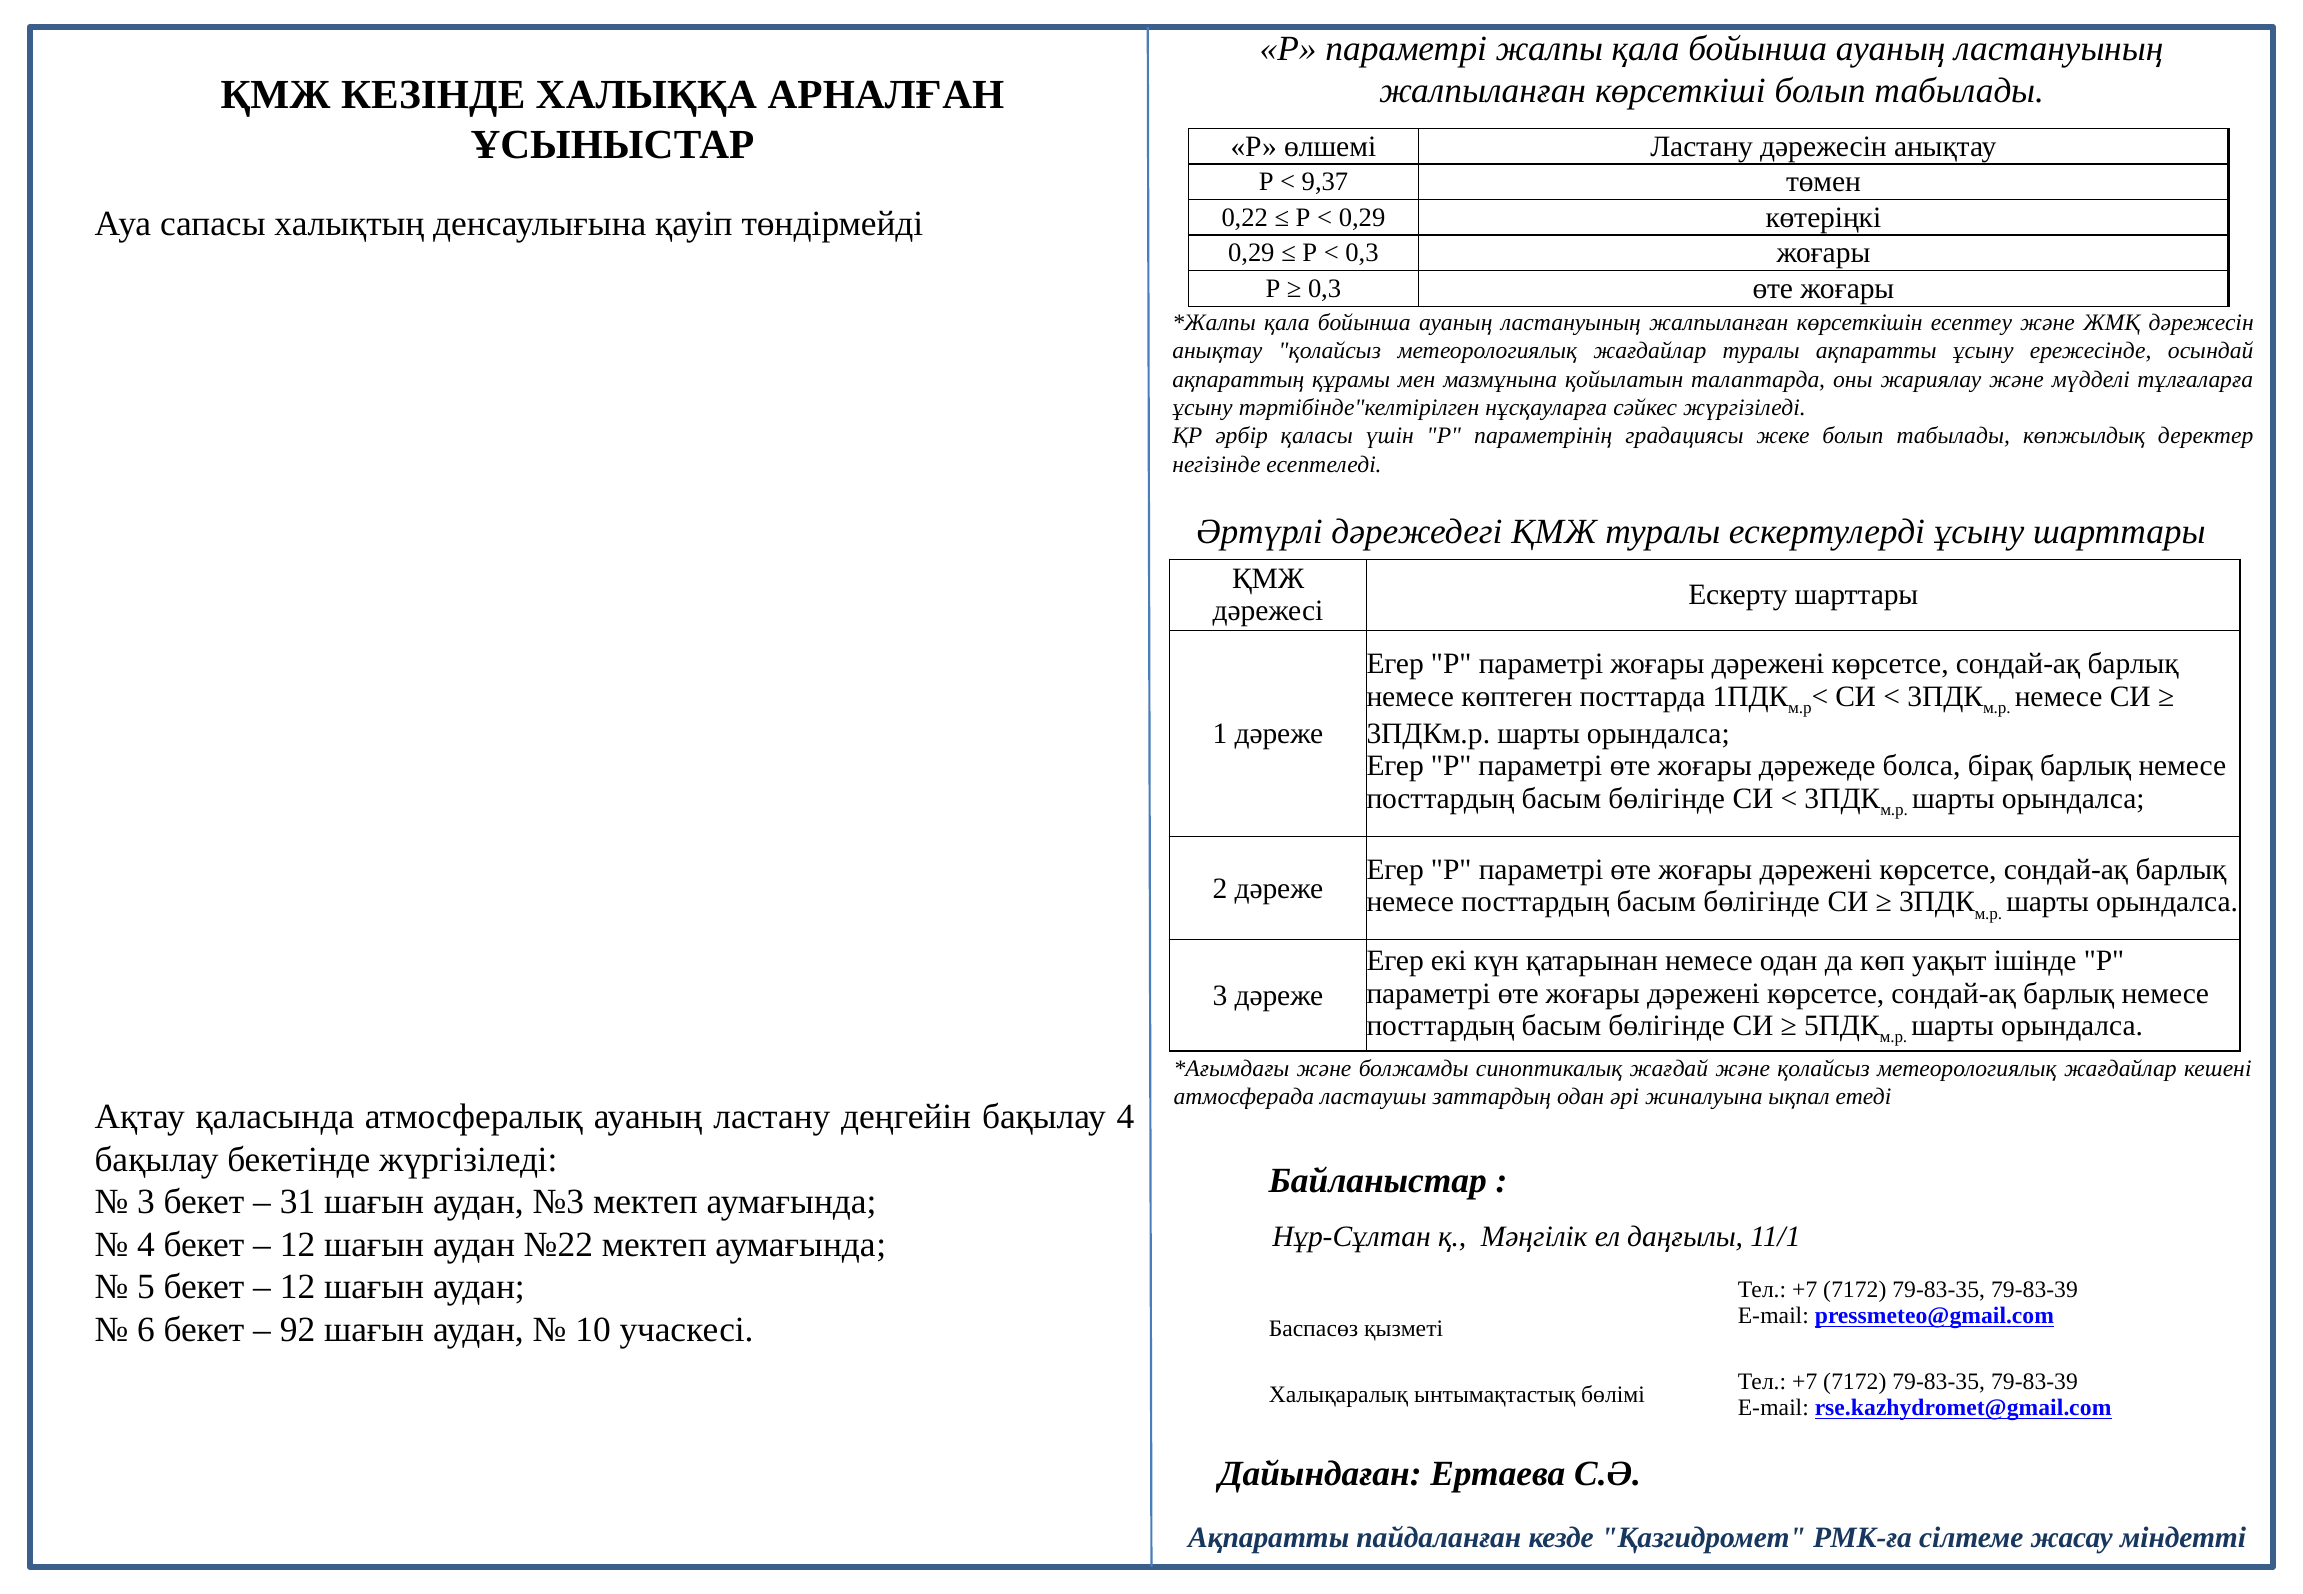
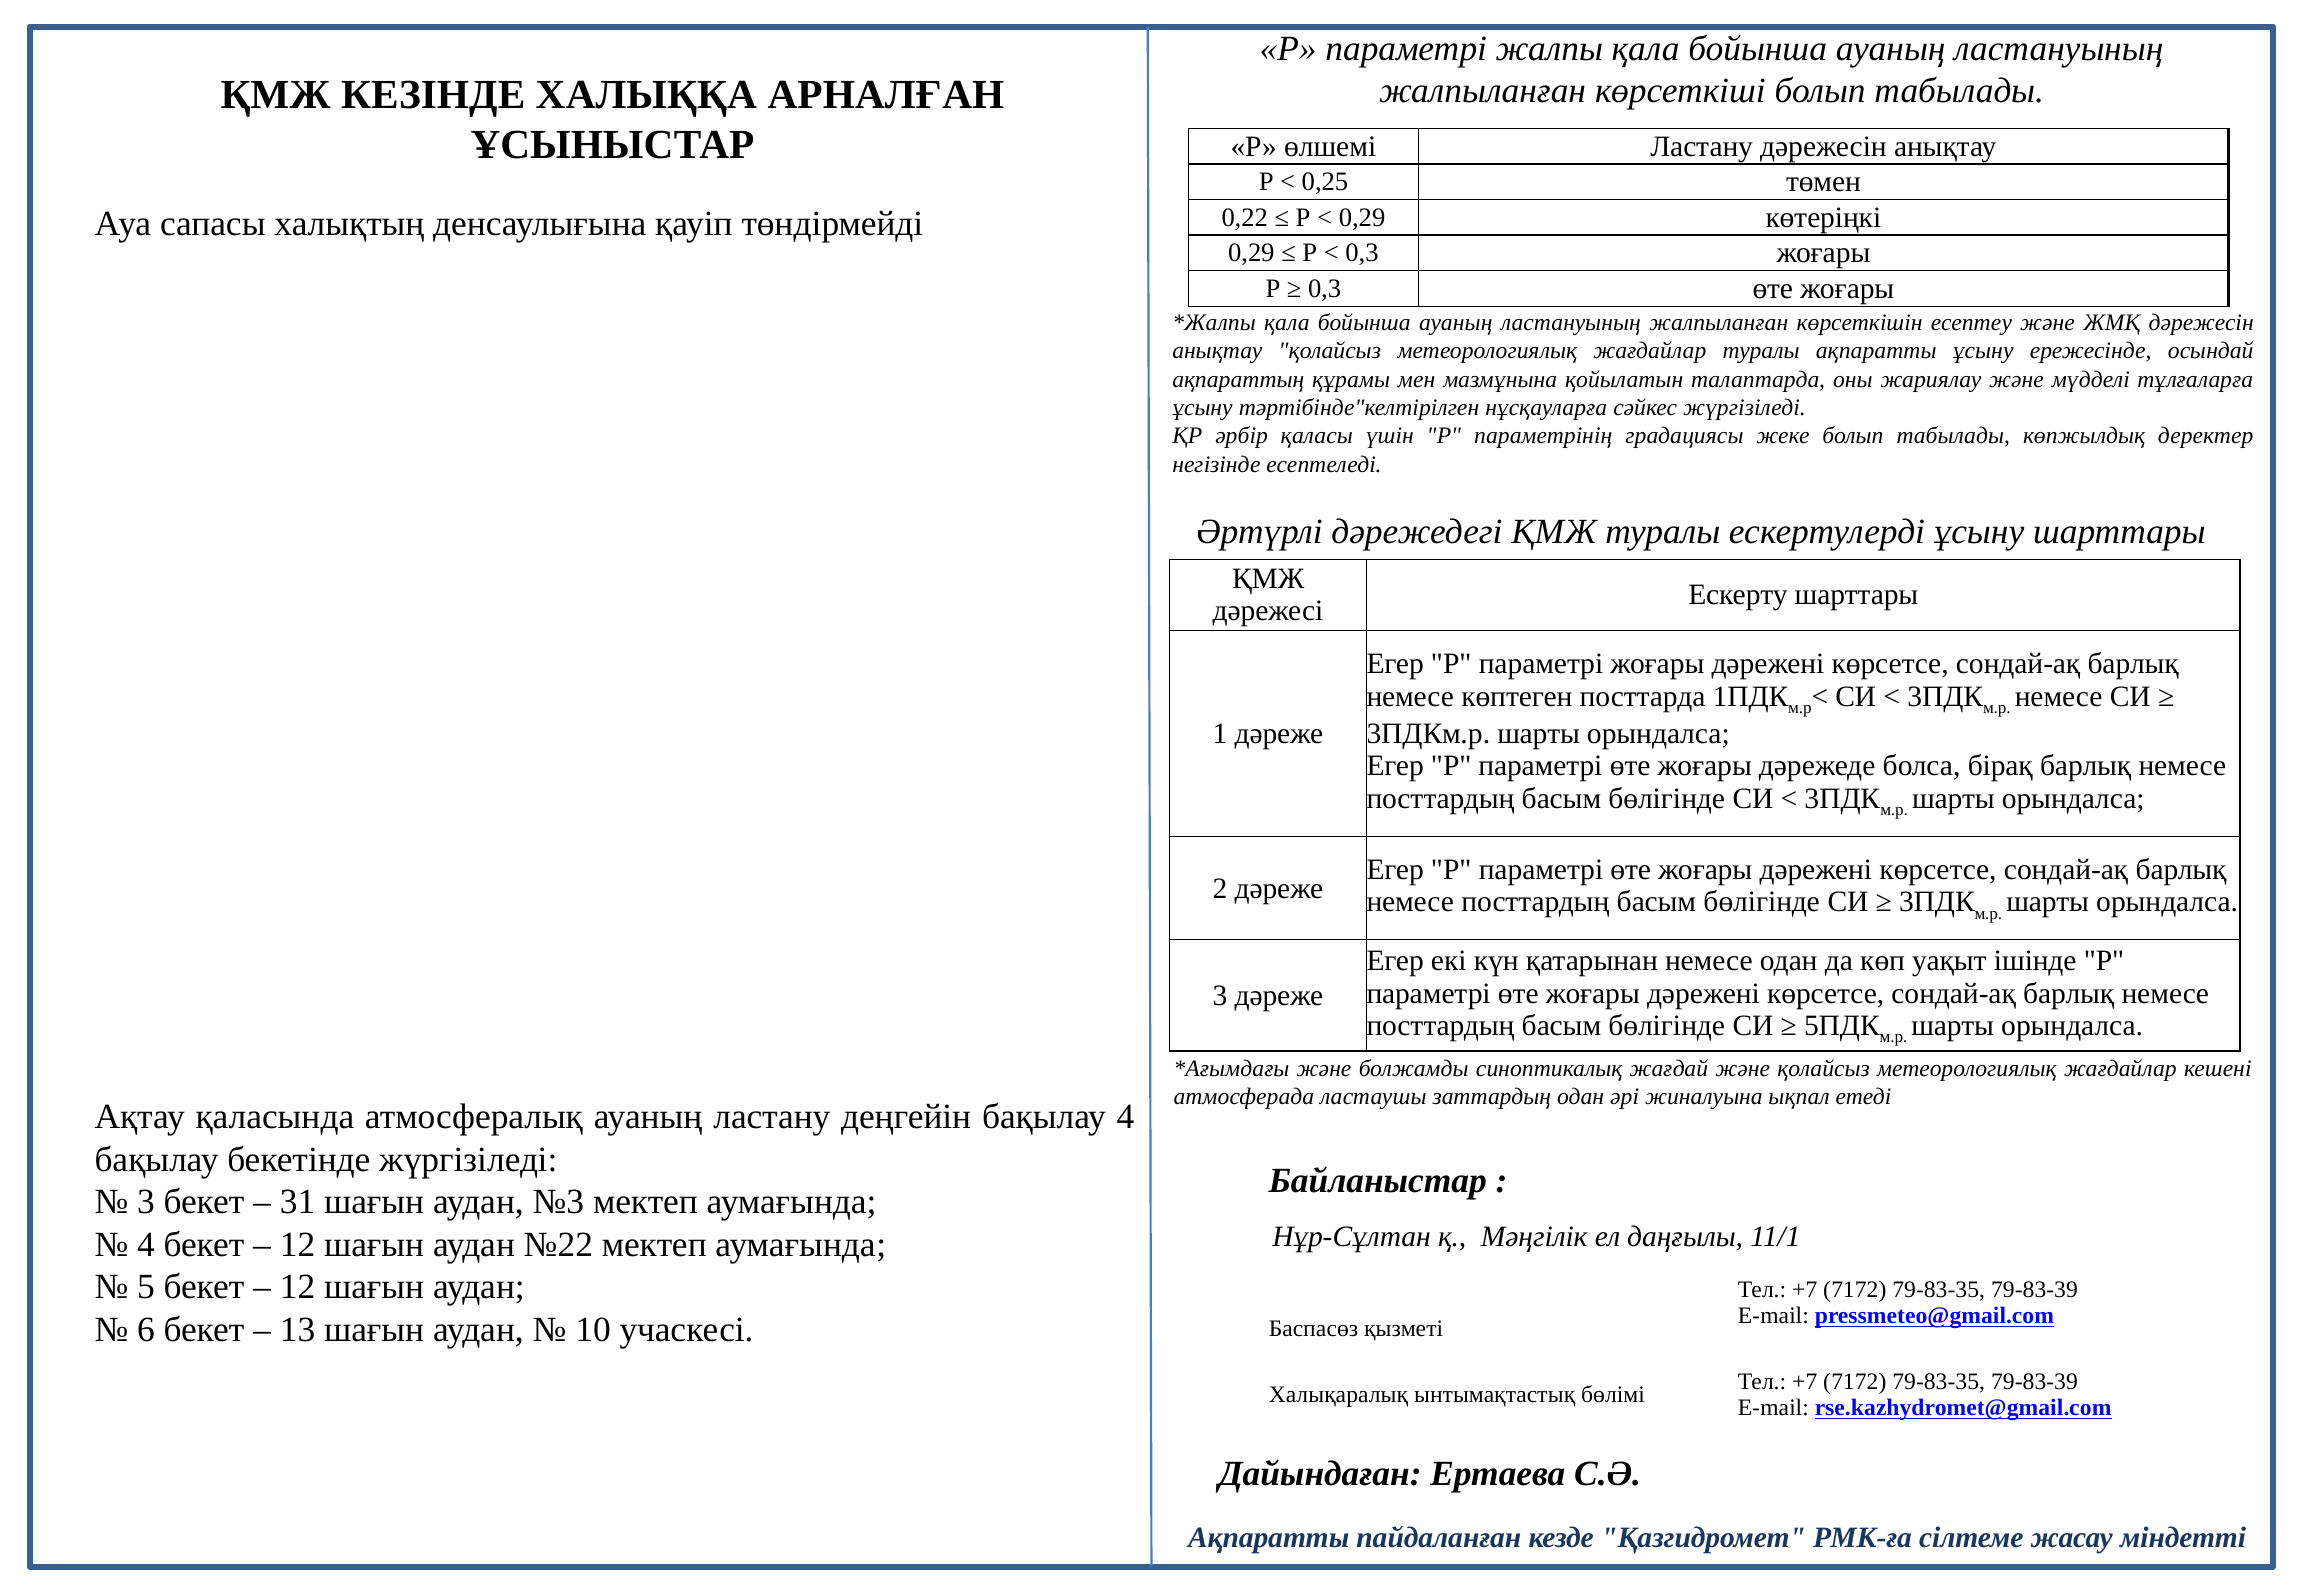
9,37: 9,37 -> 0,25 (1325, 182)
92: 92 -> 13 (298, 1330)
